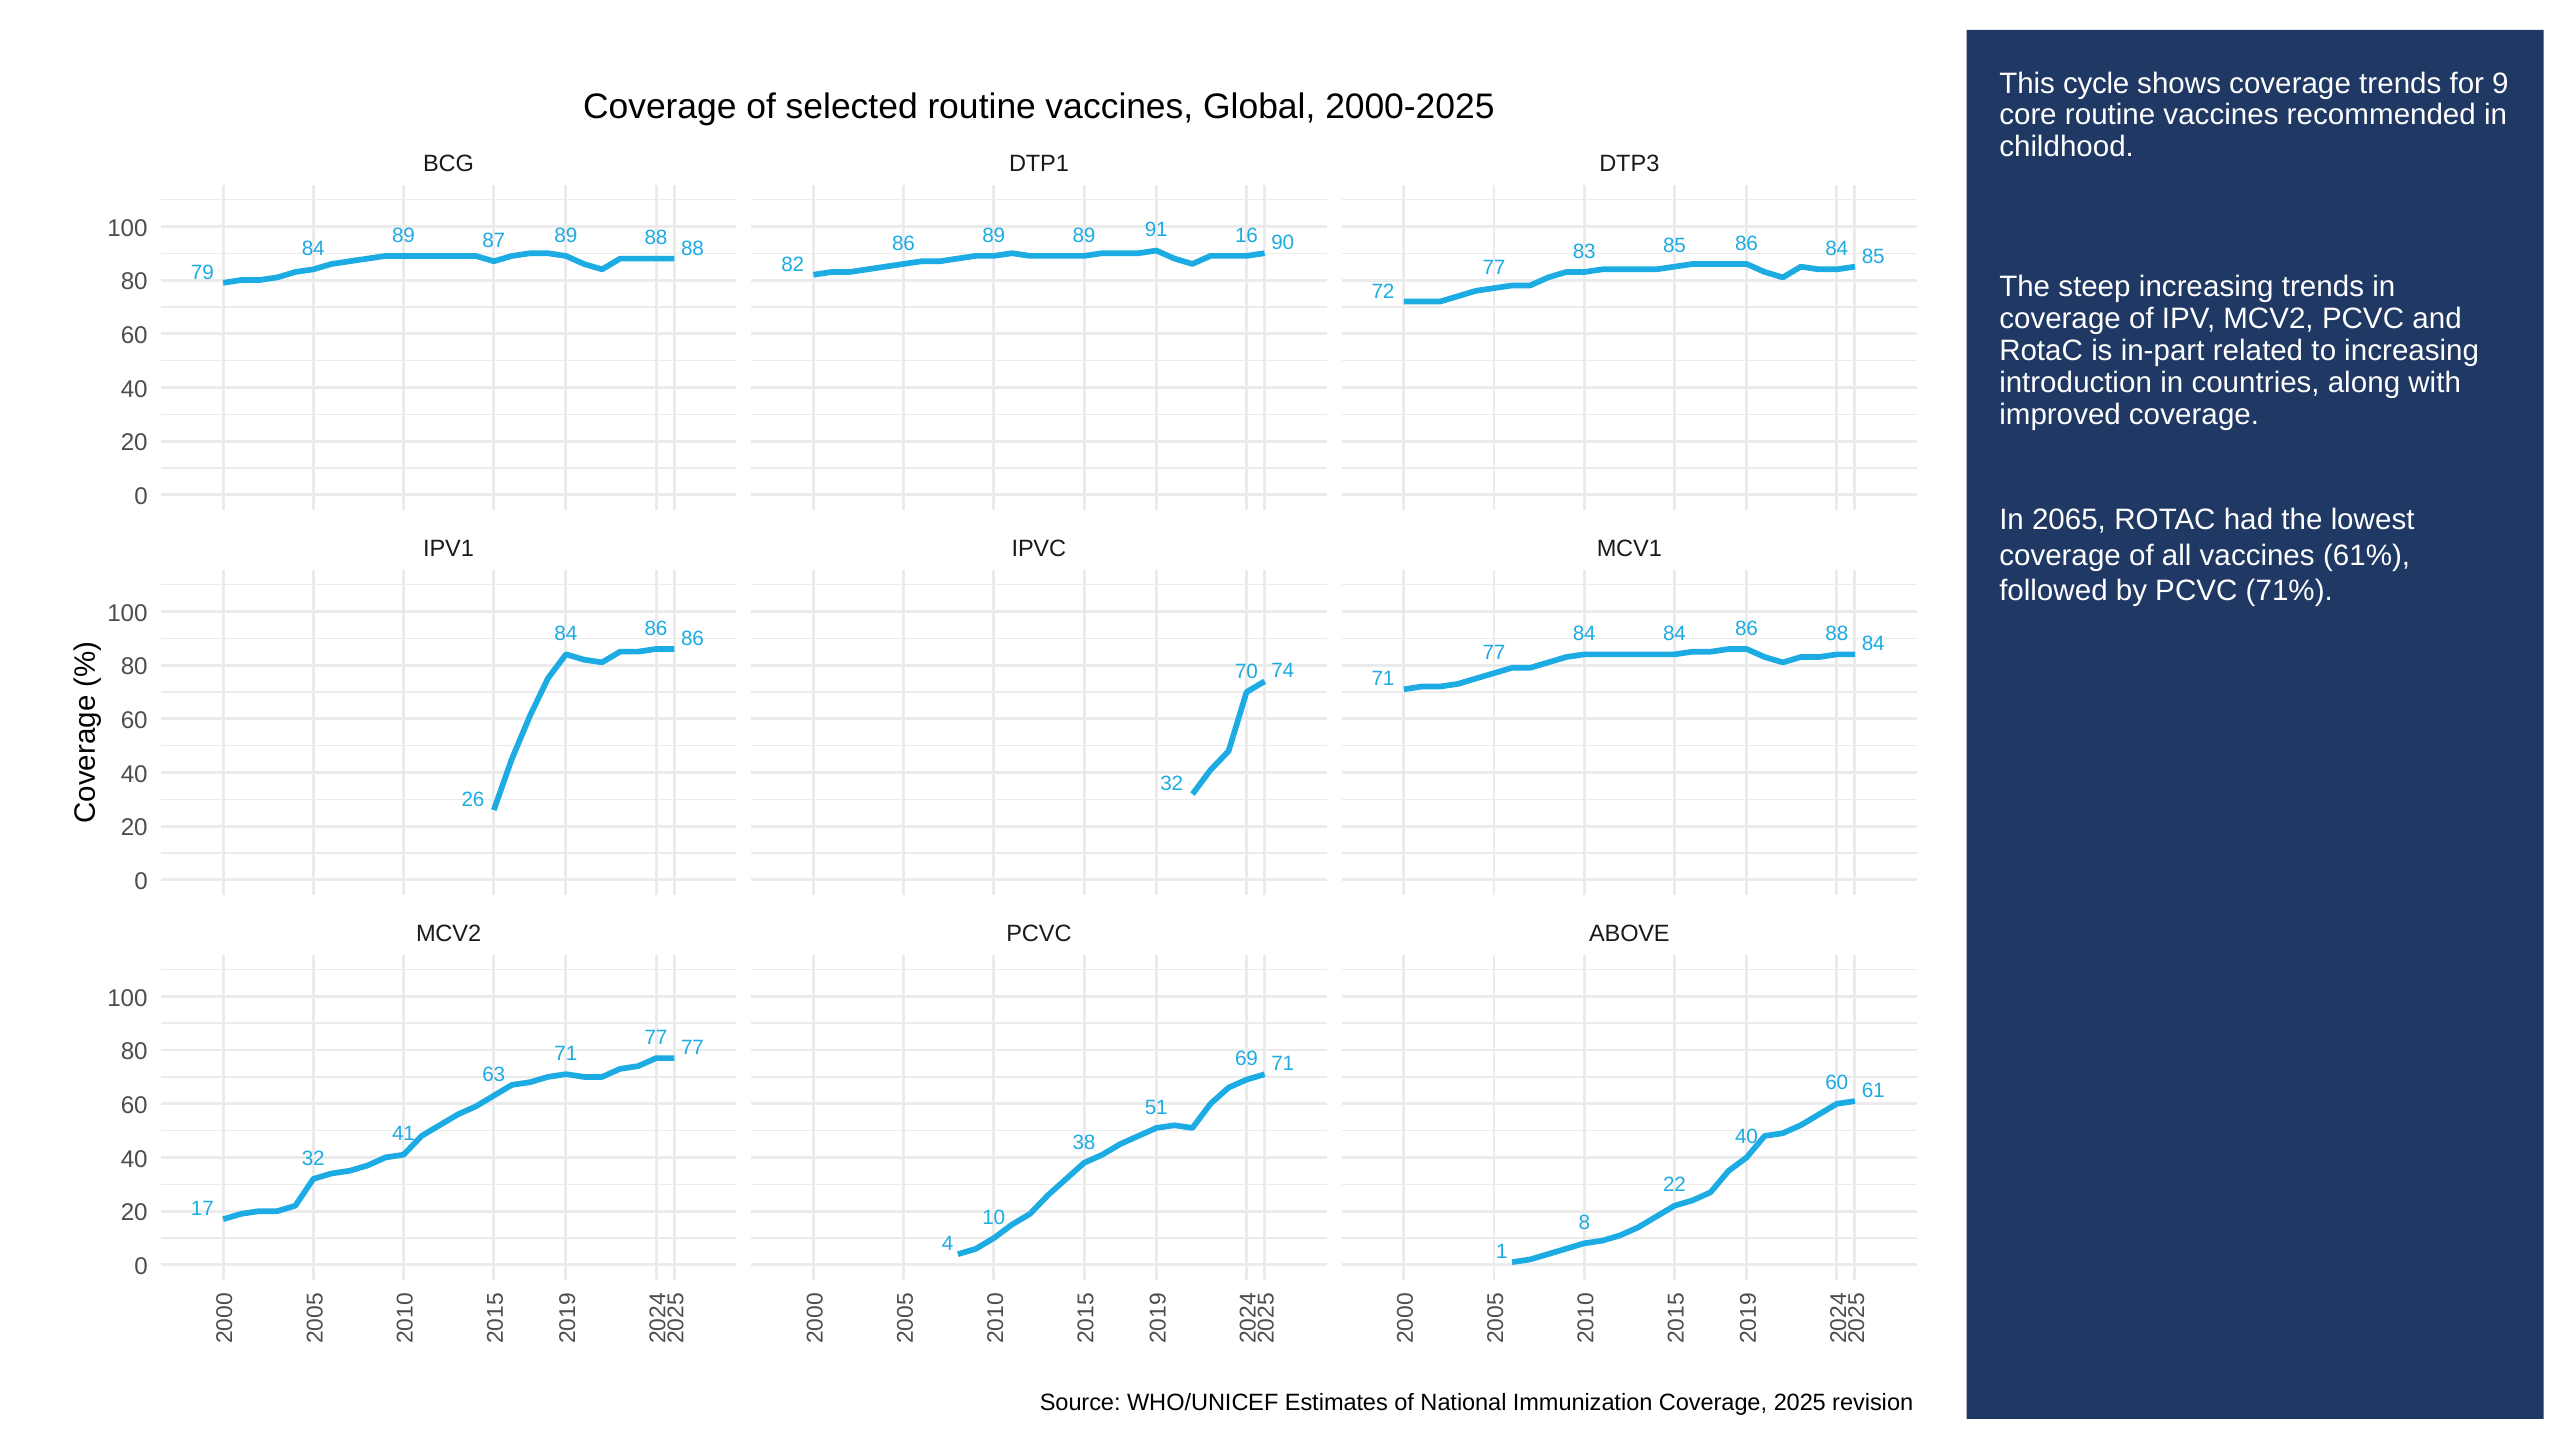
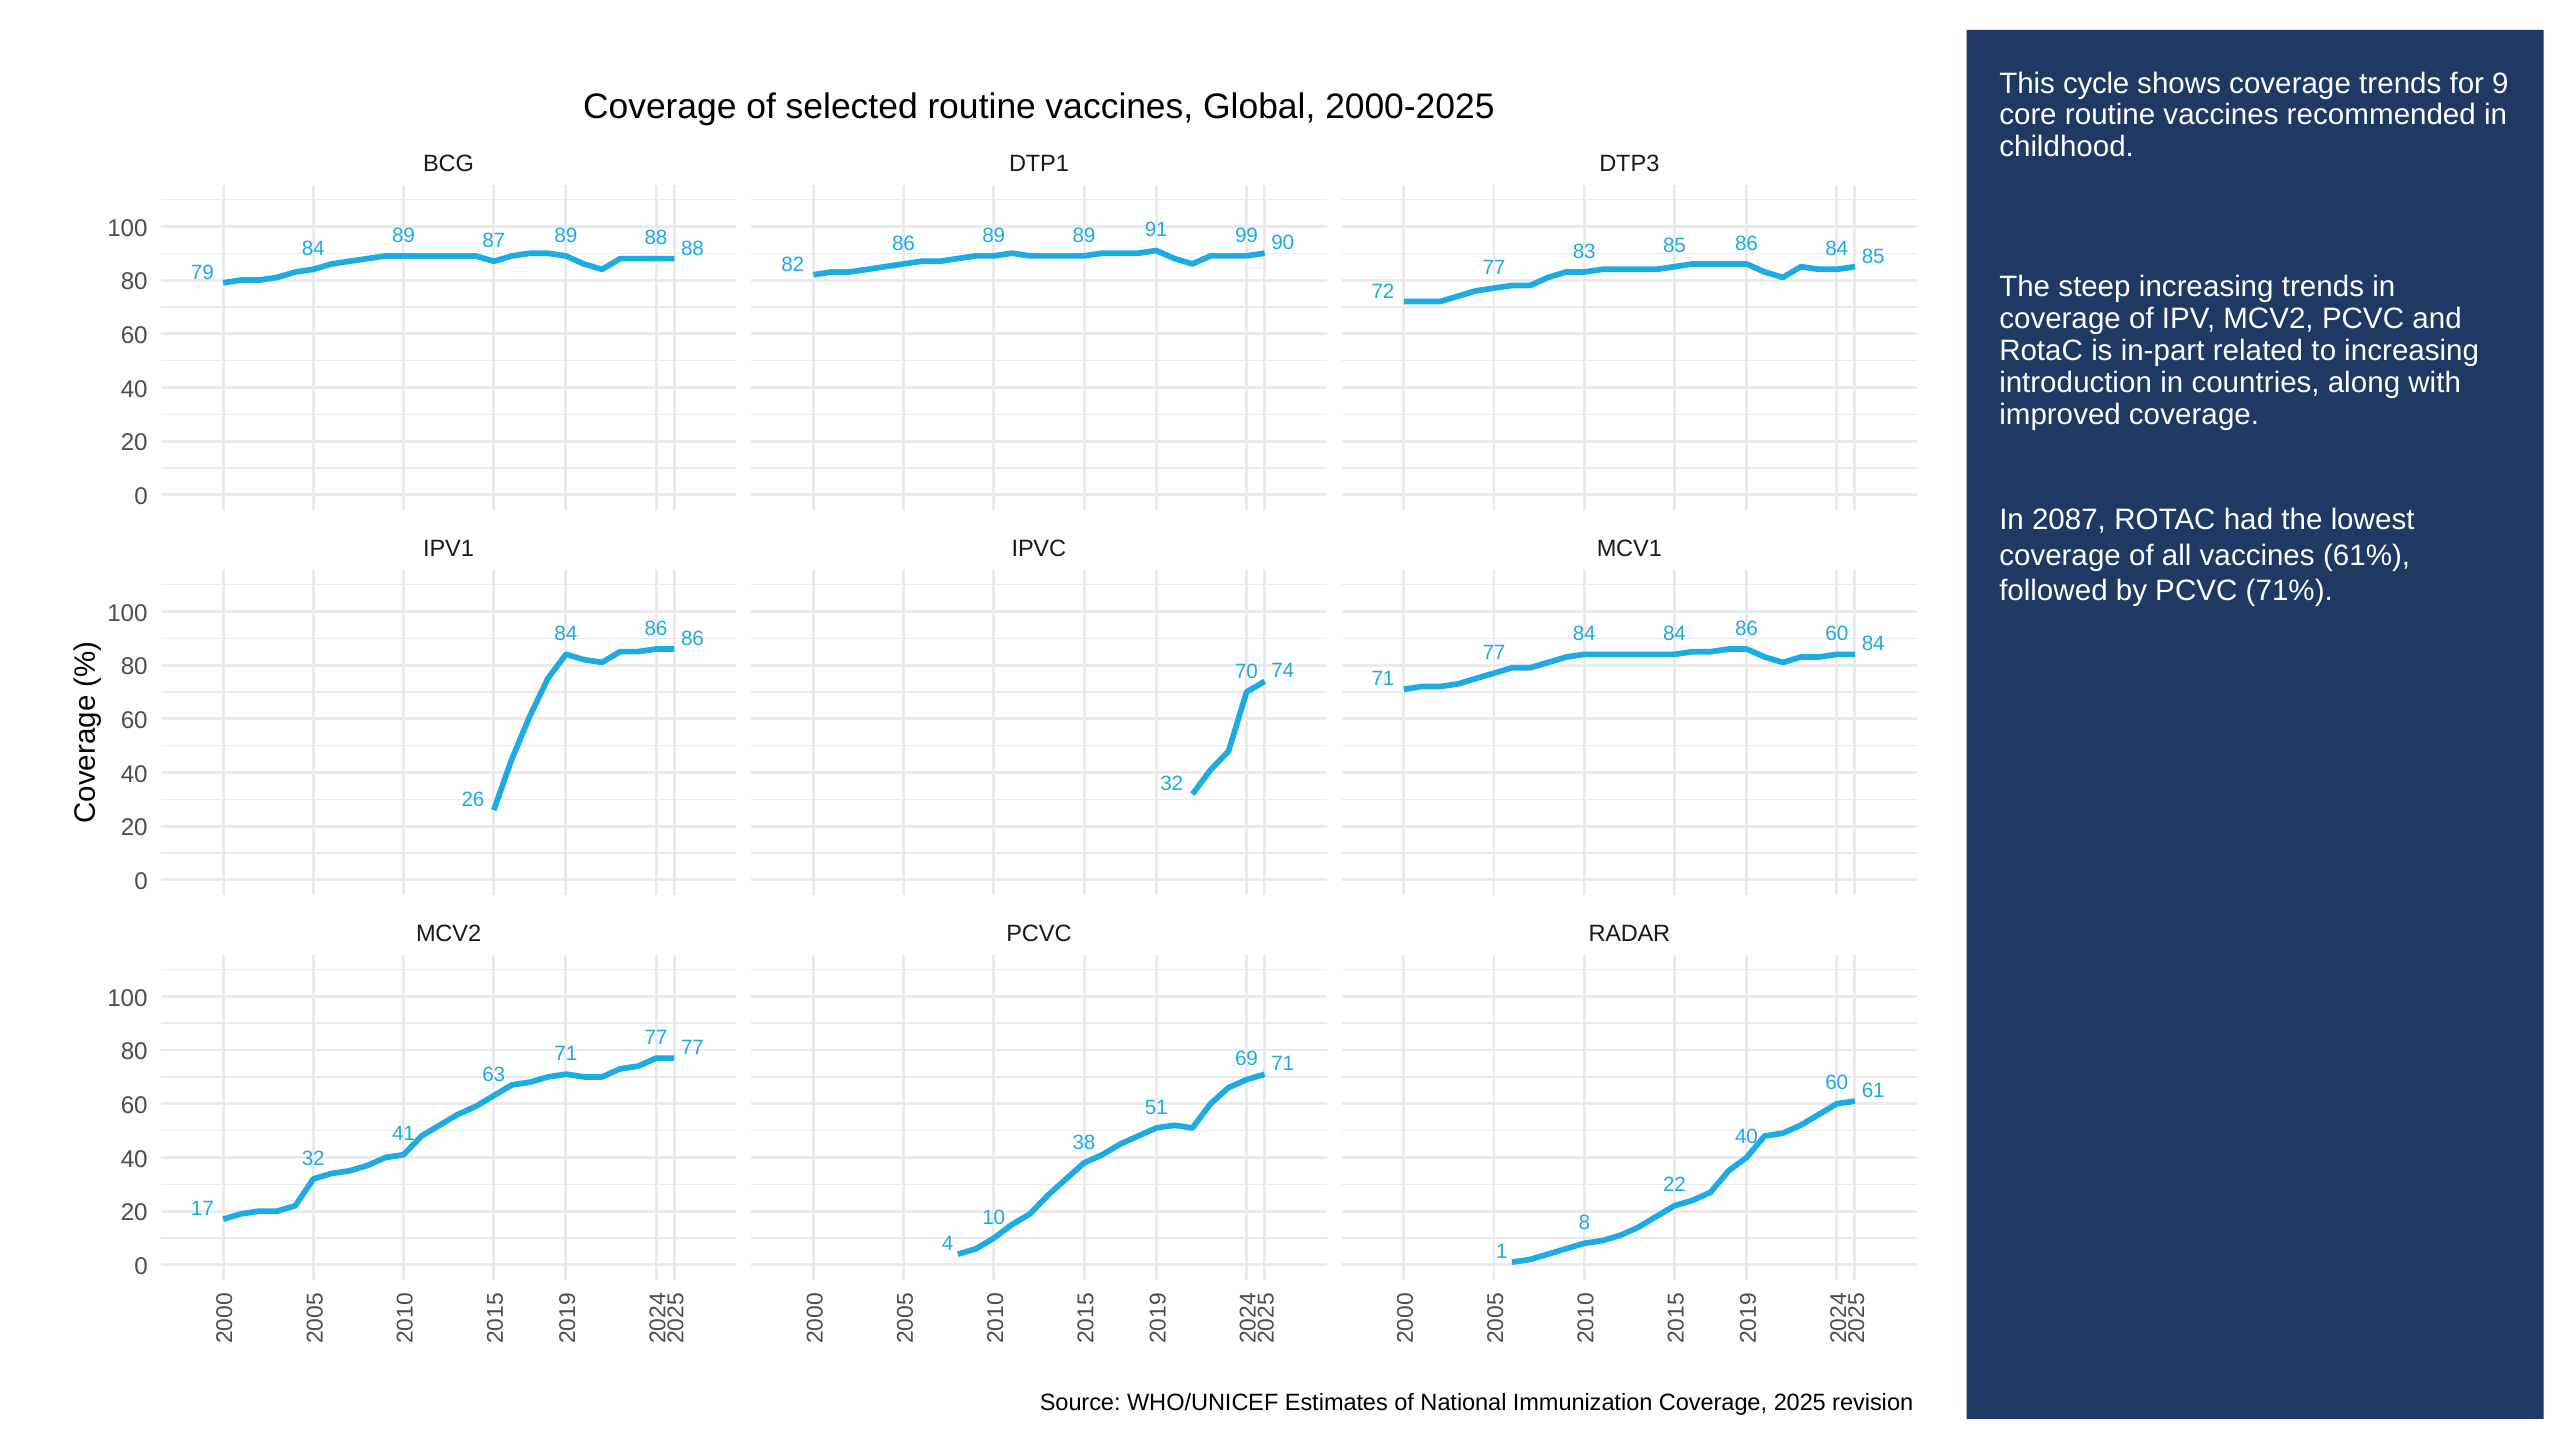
16: 16 -> 99 (1247, 235)
2065: 2065 -> 2087 (2069, 520)
86 88: 88 -> 60 (1837, 634)
ABOVE: ABOVE -> RADAR (1629, 934)
